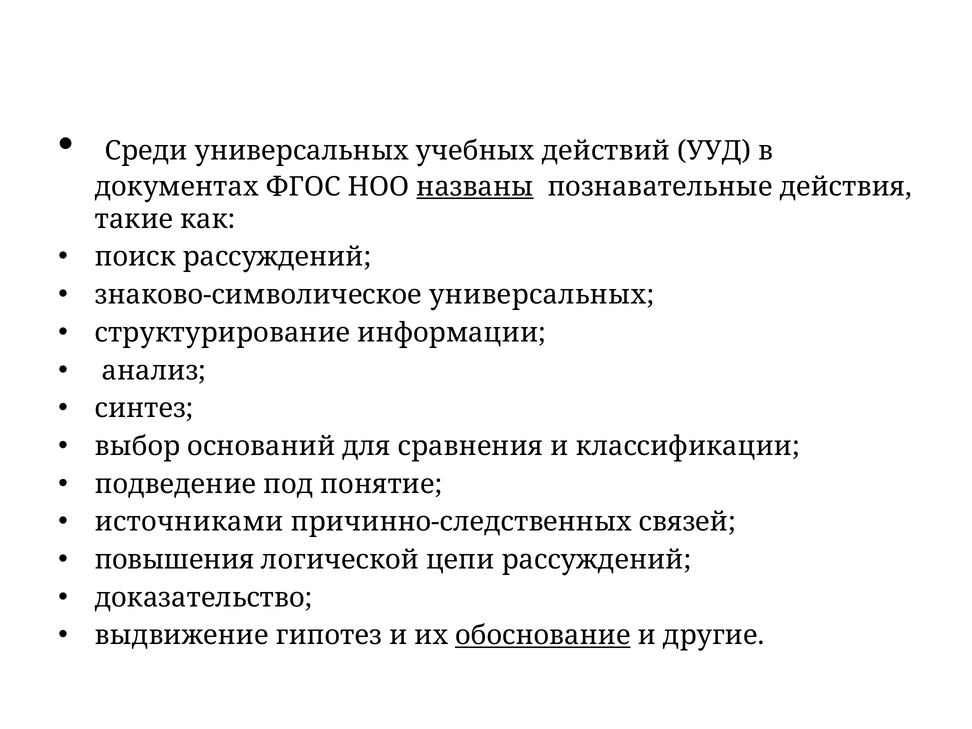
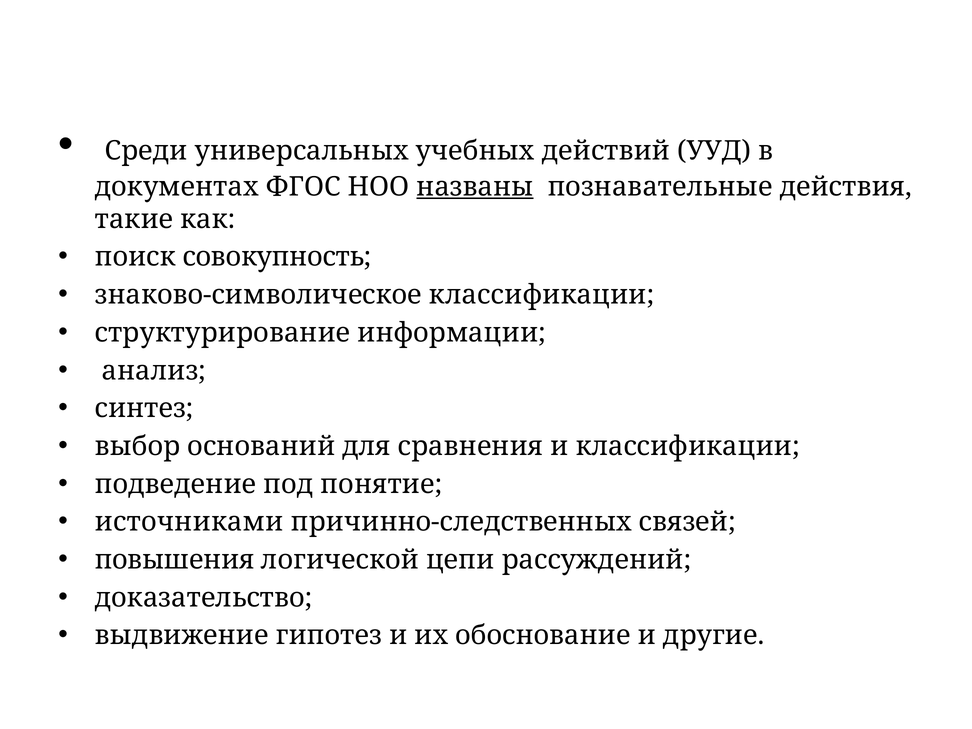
поиск рассуждений: рассуждений -> совокупность (277, 257)
знаково-символическое универсальных: универсальных -> классификации (542, 295)
обоснование underline: present -> none (543, 636)
